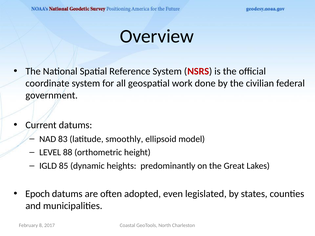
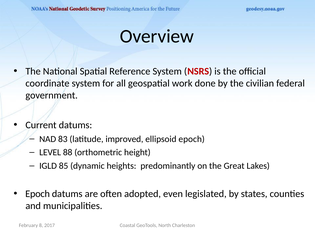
smoothly: smoothly -> improved (124, 139)
ellipsoid model: model -> epoch (192, 139)
